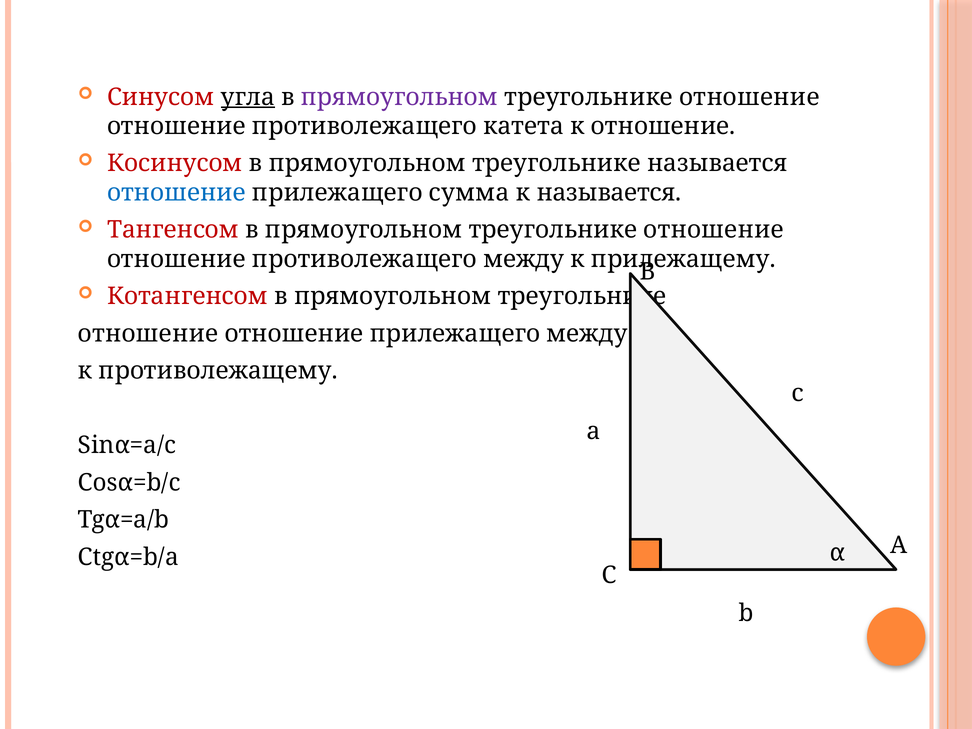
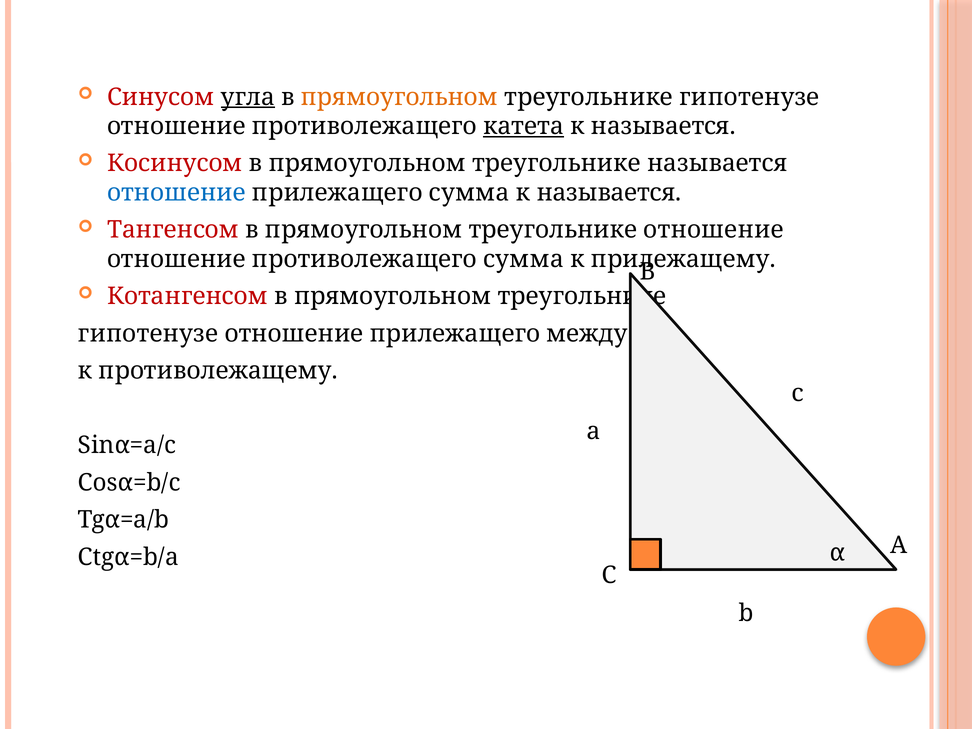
прямоугольном colour: purple -> orange (399, 97)
отношение: отношение -> гипотенузе (749, 97)
катета underline: none -> present (524, 126)
отношение: отношение -> называется (663, 126)
противолежащего между: между -> сумма (524, 259)
отношение: отношение -> гипотенузе (148, 334)
